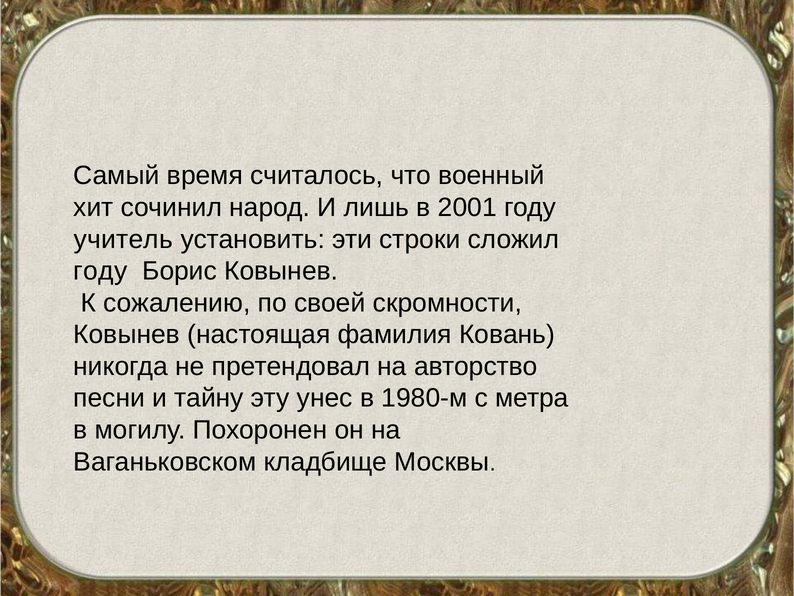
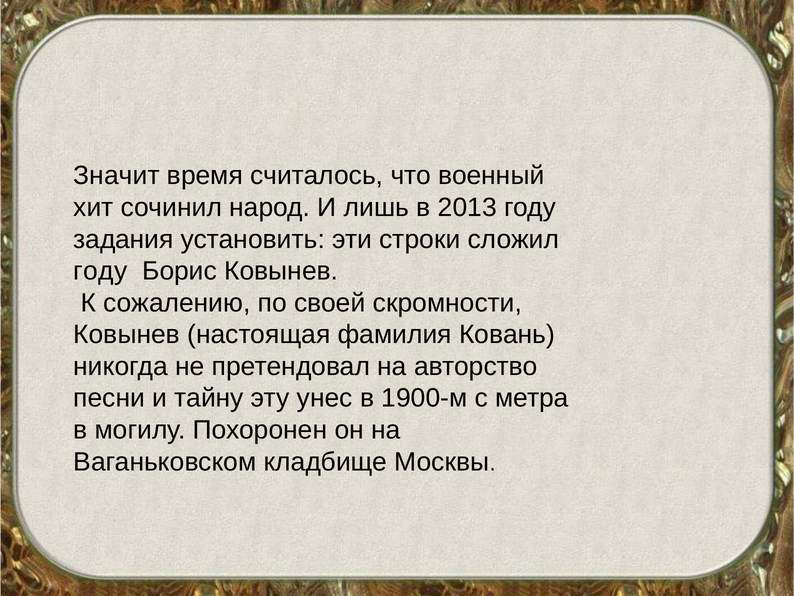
Самый: Самый -> Значит (117, 176)
2001: 2001 -> 2013 (467, 207)
учитель: учитель -> задания (123, 239)
1980-м: 1980-м -> 1900-м (424, 398)
